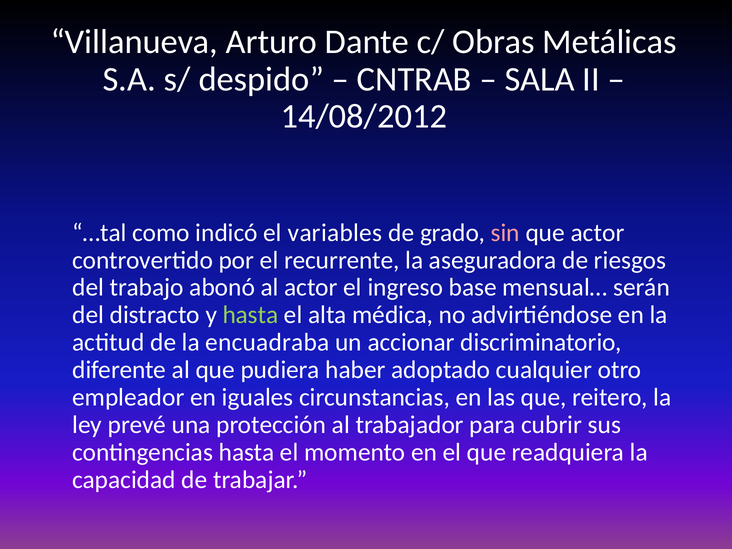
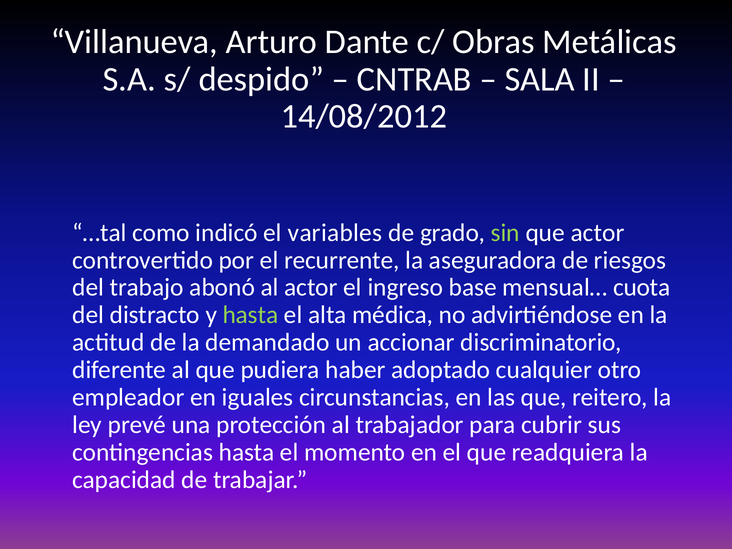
sin colour: pink -> light green (505, 233)
serán: serán -> cuota (642, 288)
encuadraba: encuadraba -> demandado (267, 342)
